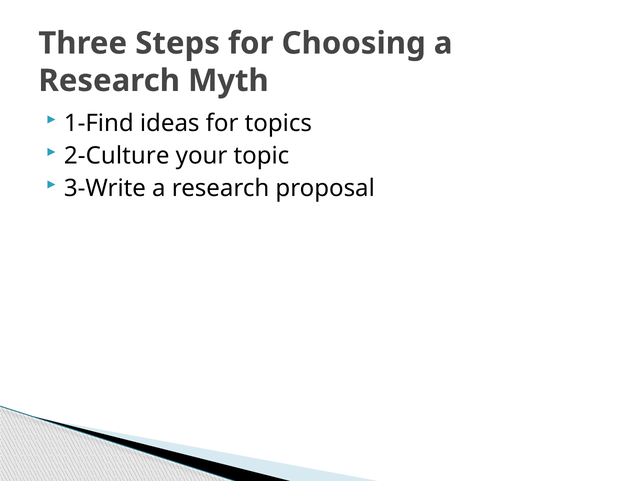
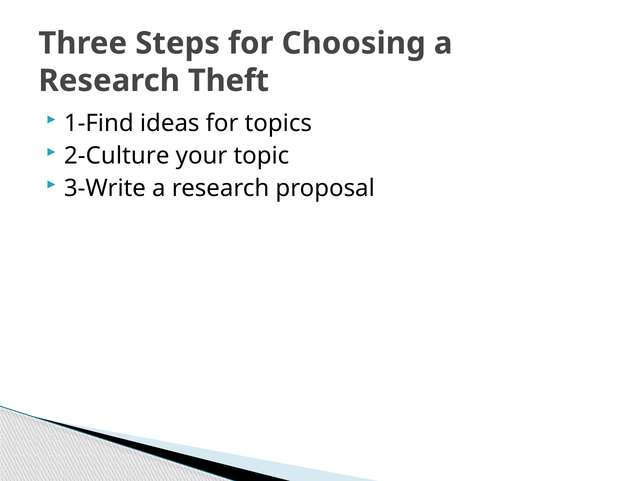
Myth: Myth -> Theft (228, 81)
